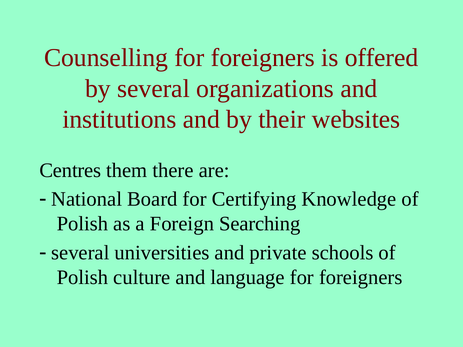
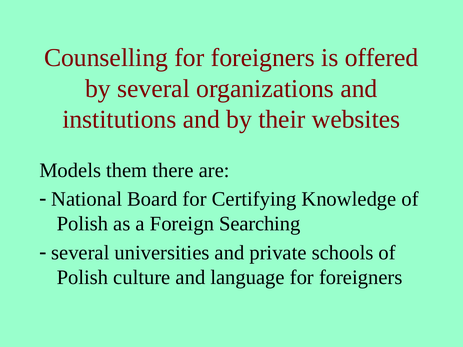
Centres: Centres -> Models (70, 170)
